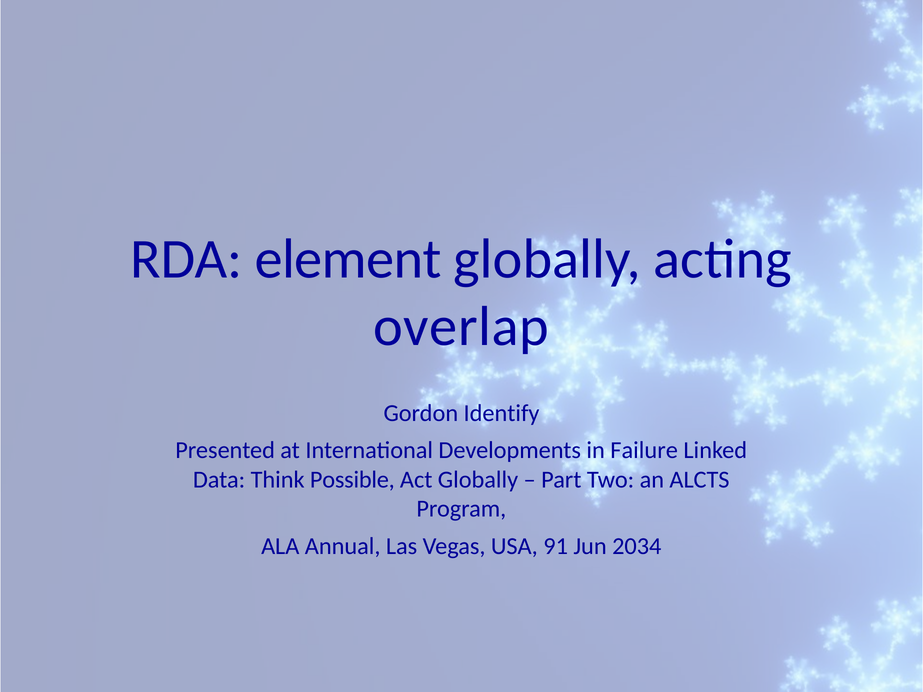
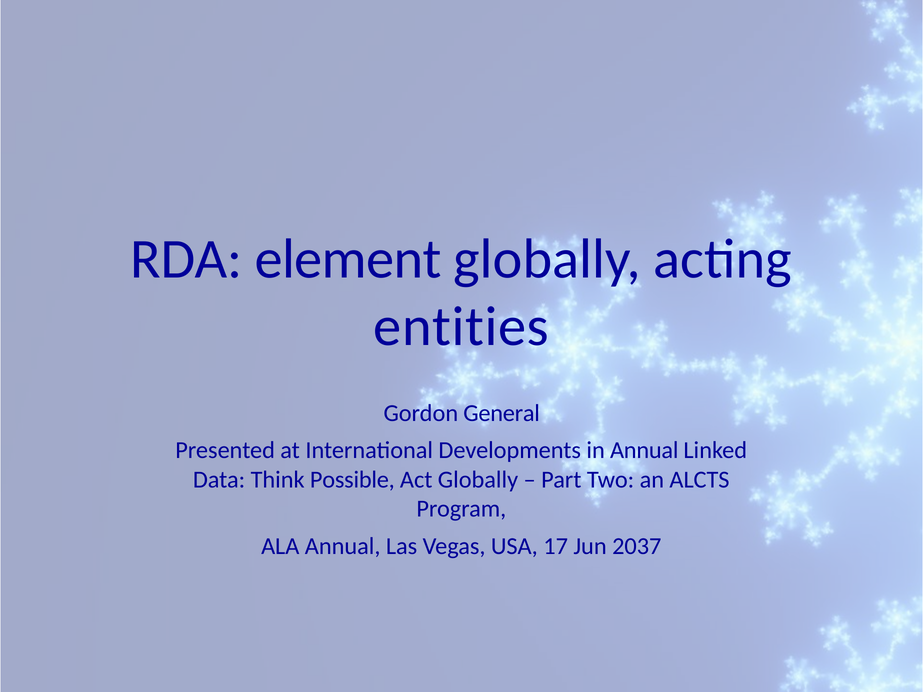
overlap: overlap -> entities (461, 327)
Identify: Identify -> General (502, 413)
in Failure: Failure -> Annual (644, 451)
91: 91 -> 17 (556, 546)
2034: 2034 -> 2037 (637, 546)
